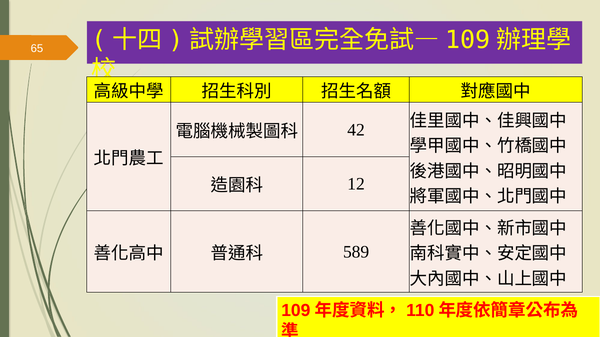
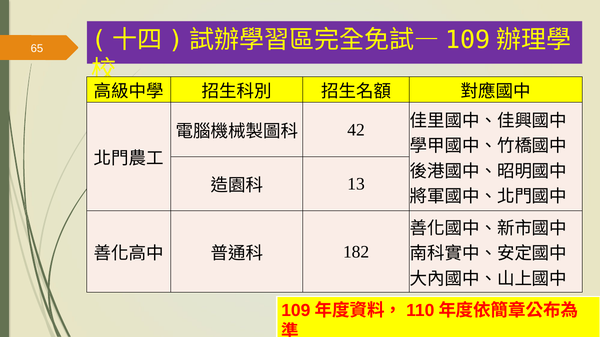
12: 12 -> 13 (356, 184)
589: 589 -> 182 (356, 252)
